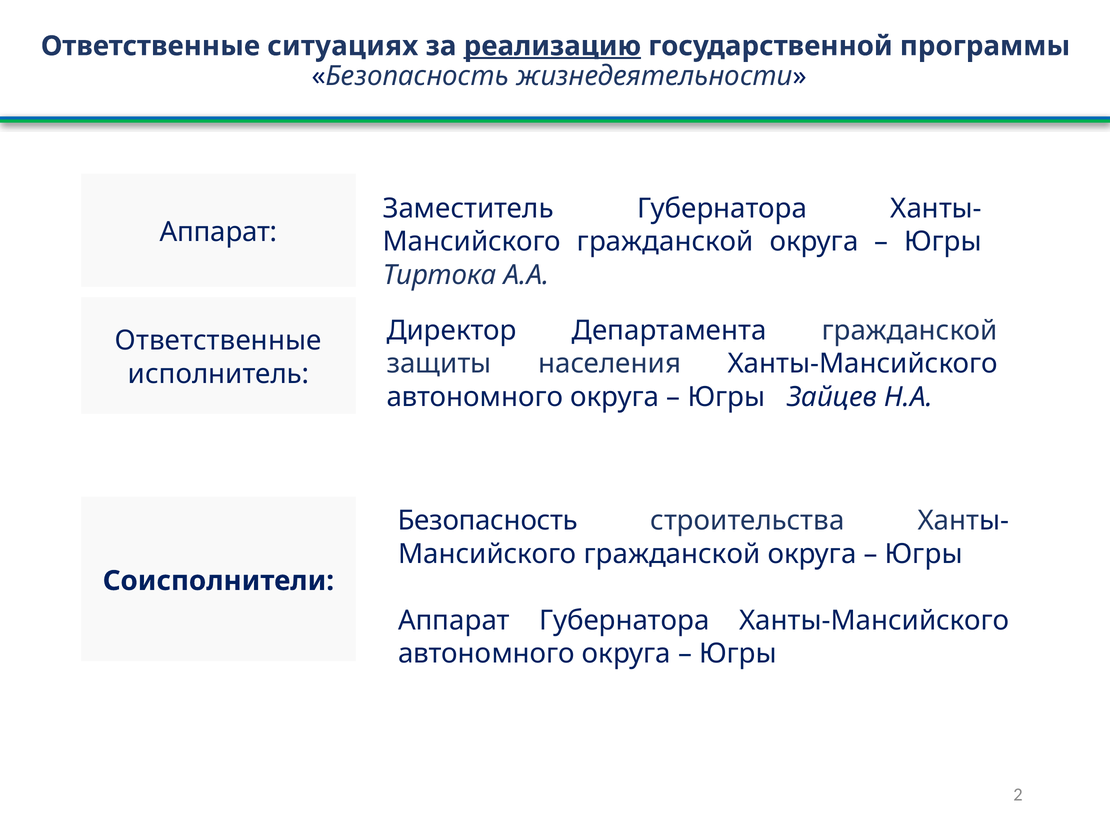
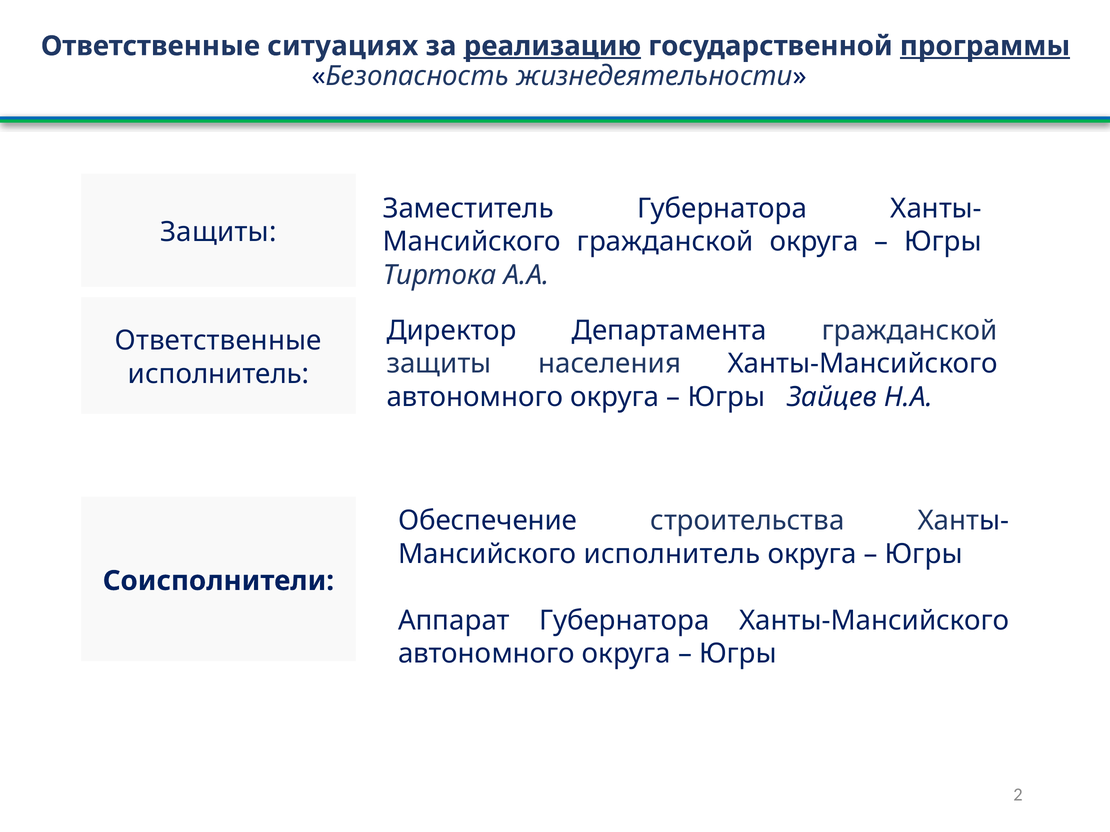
программы underline: none -> present (985, 46)
Аппарат: Аппарат -> Защиты (218, 232)
Безопасность: Безопасность -> Обеспечение (488, 521)
гражданской: гражданской -> исполнитель (672, 554)
